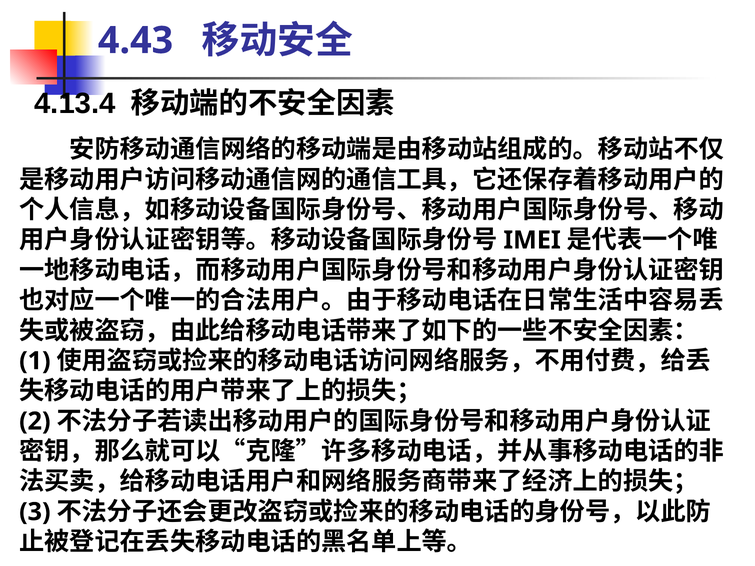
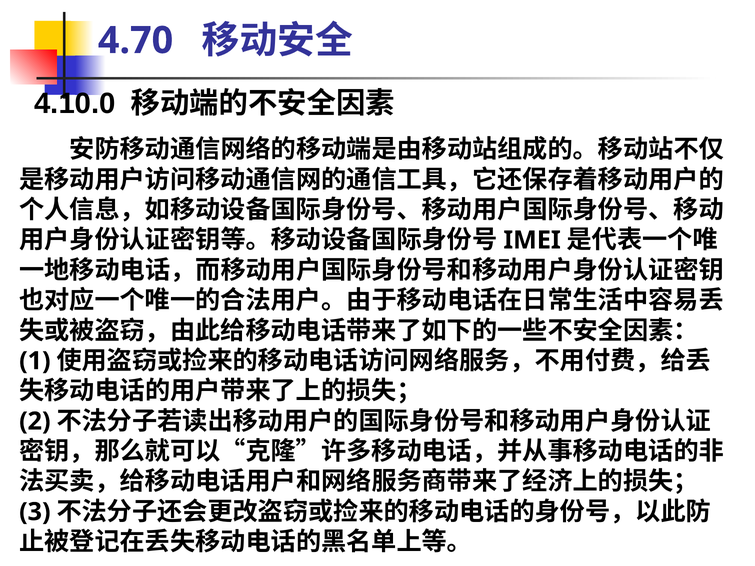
4.43: 4.43 -> 4.70 (136, 41)
4.13.4: 4.13.4 -> 4.10.0 (75, 104)
